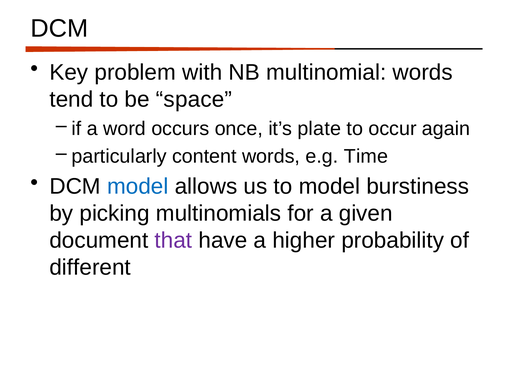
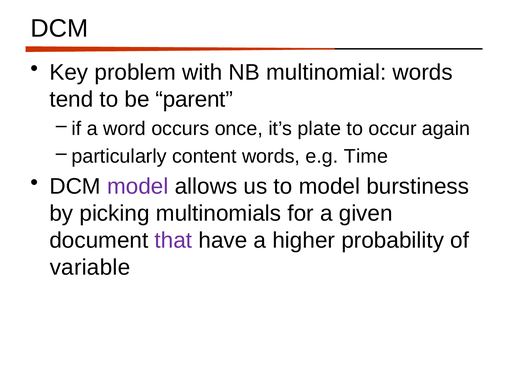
space: space -> parent (194, 100)
model colour: blue -> purple (138, 186)
different: different -> variable (90, 268)
